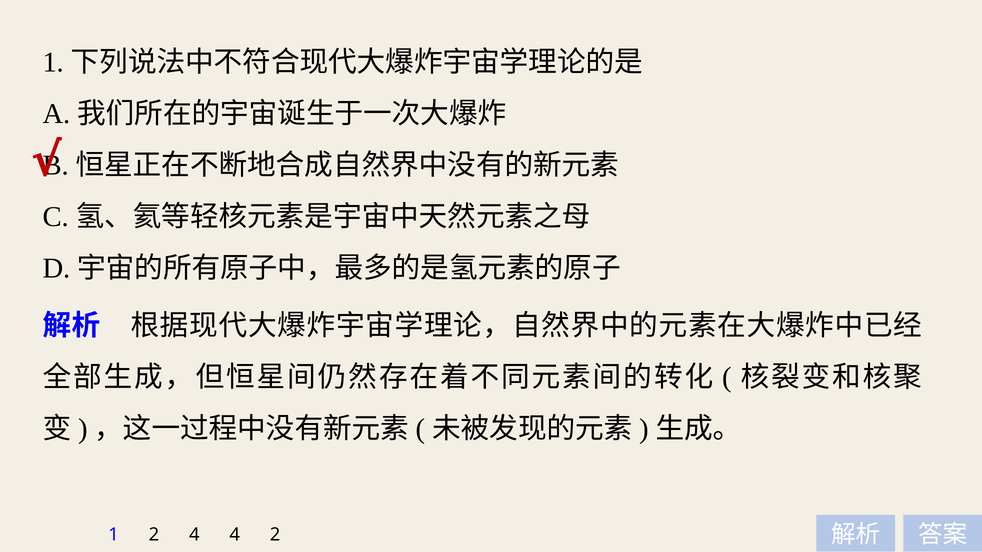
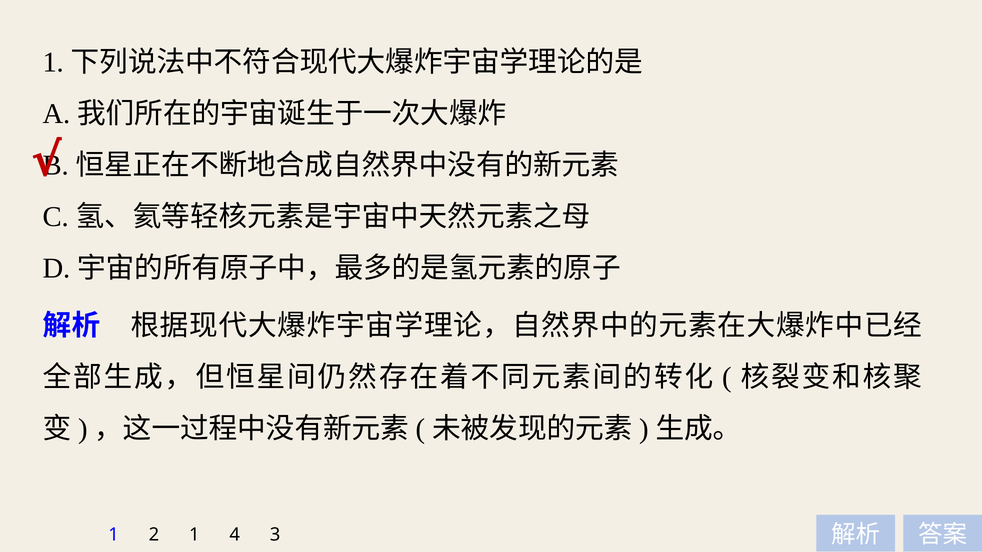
2 4: 4 -> 1 (194, 535)
4 2: 2 -> 3 (275, 535)
